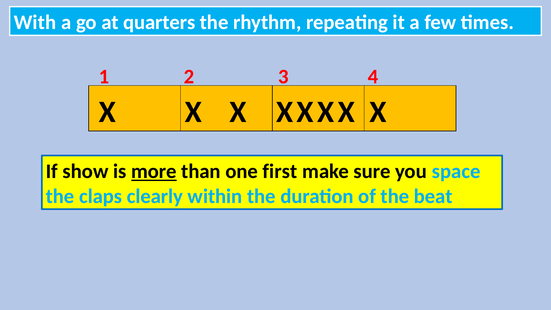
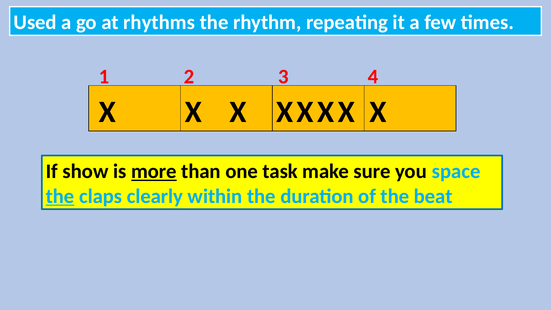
With: With -> Used (35, 22)
quarters: quarters -> rhythms (159, 22)
first: first -> task (280, 171)
the underline: none -> present (60, 196)
